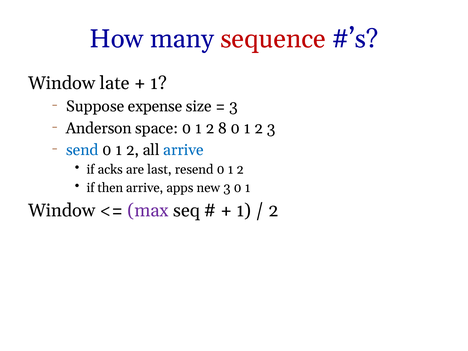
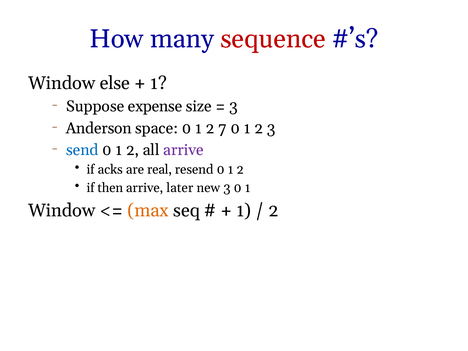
late: late -> else (115, 83)
8: 8 -> 7 (222, 128)
arrive colour: blue -> purple (183, 150)
last: last -> real (159, 170)
apps: apps -> later (180, 188)
max colour: purple -> orange (148, 211)
